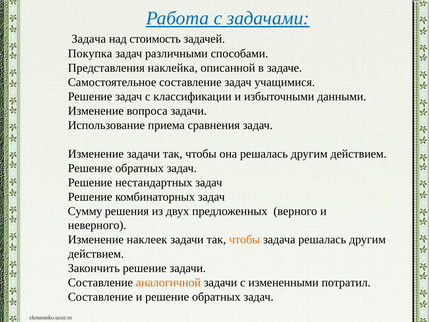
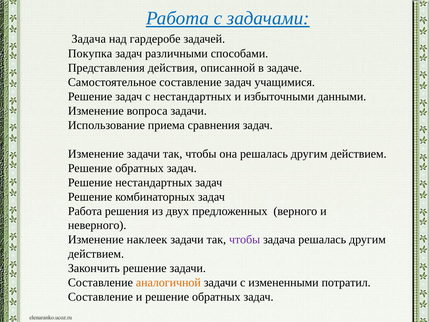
стоимость: стоимость -> гардеробе (155, 39)
наклейка: наклейка -> действия (173, 68)
с классификации: классификации -> нестандартных (192, 96)
Сумму: Сумму -> Работа (85, 211)
чтобы colour: orange -> purple (245, 240)
